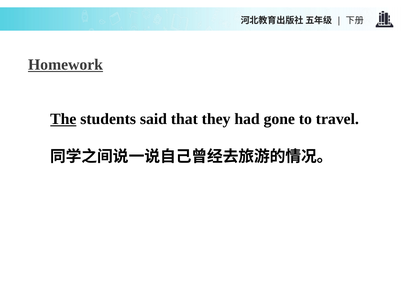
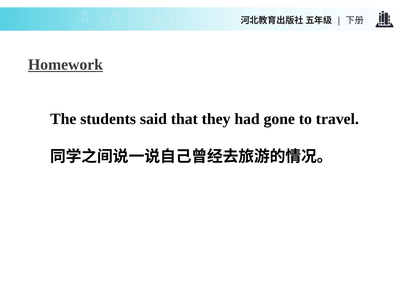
The underline: present -> none (63, 119)
